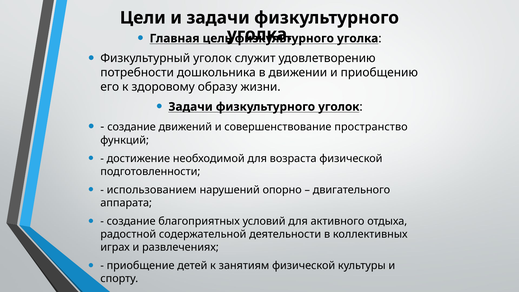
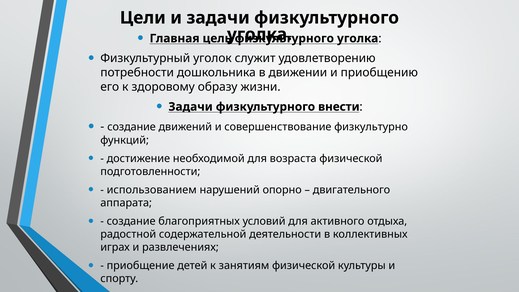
физкультурного уголок: уголок -> внести (339, 107)
пространство: пространство -> физкультурно (371, 127)
